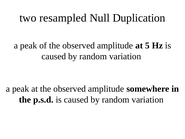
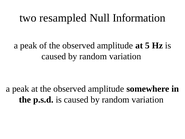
Duplication: Duplication -> Information (139, 18)
